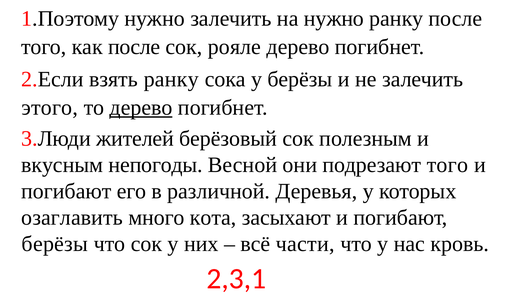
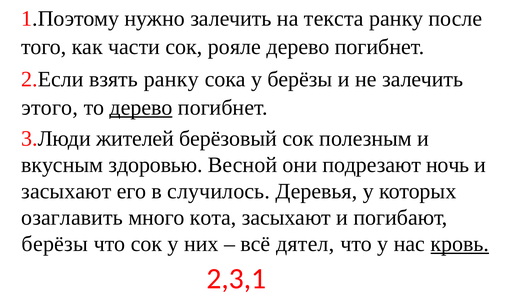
на нужно: нужно -> текста (334, 19)
как после: после -> части (134, 47)
непогоды: непогоды -> здоровью (156, 165)
подрезают того: того -> ночь (448, 165)
погибают: погибают -> засыхают (66, 191)
различной: различной -> случилось (219, 191)
части: части -> дятел (305, 244)
кровь underline: none -> present (460, 244)
